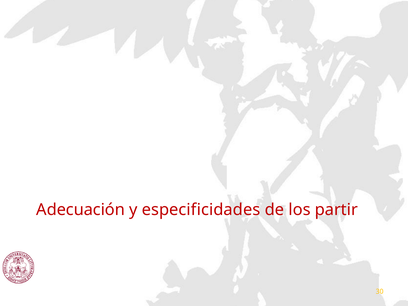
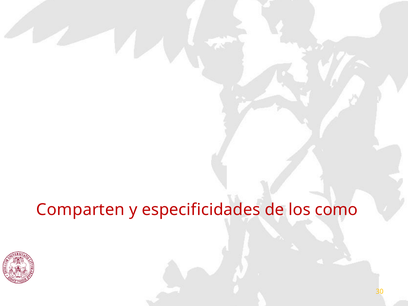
Adecuación: Adecuación -> Comparten (80, 210)
partir: partir -> como (336, 210)
